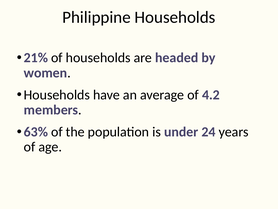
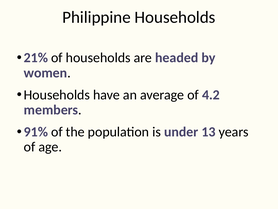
63%: 63% -> 91% (36, 132)
24: 24 -> 13 (208, 132)
